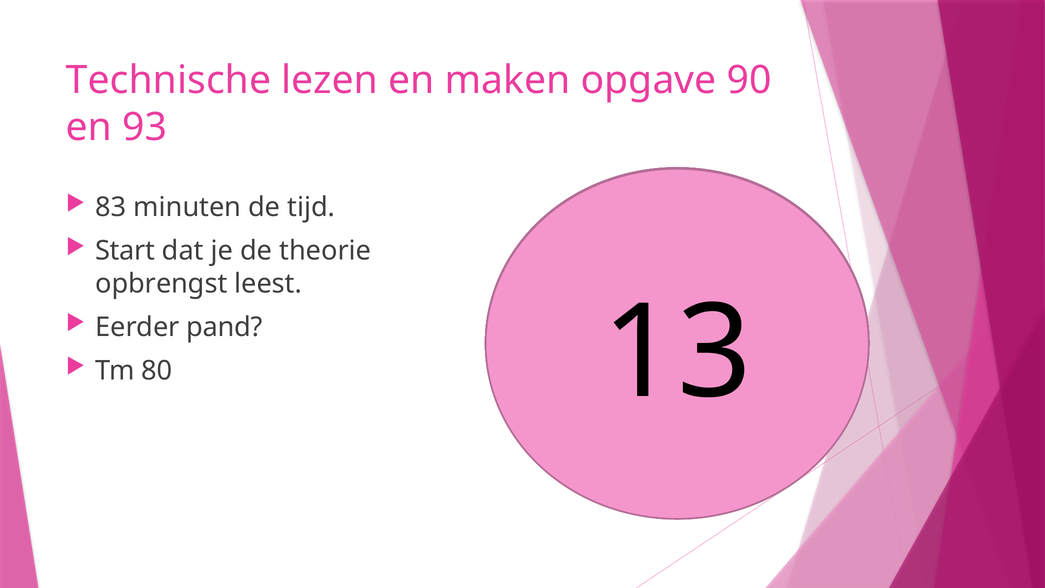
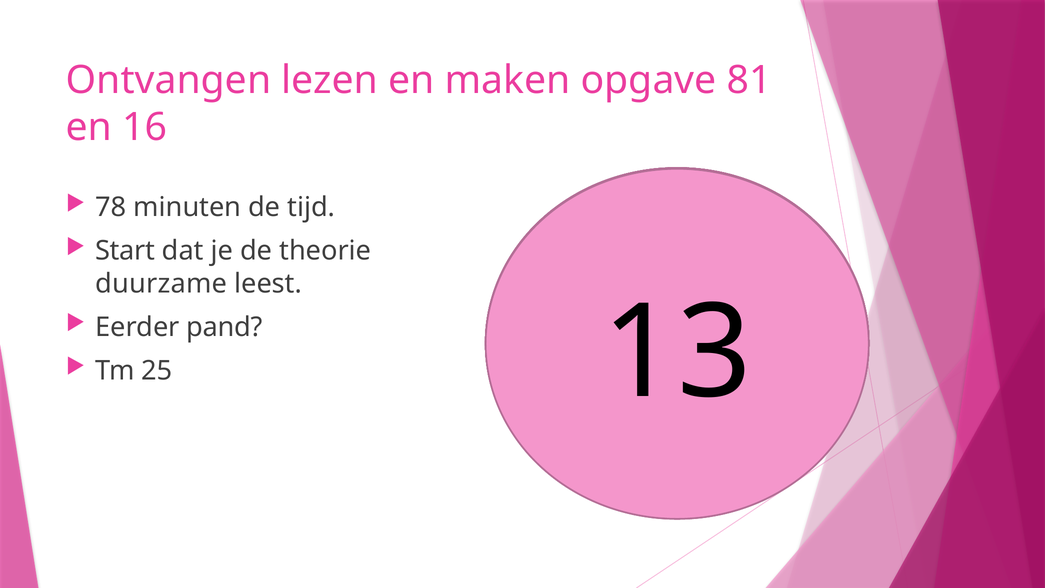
Technische: Technische -> Ontvangen (169, 80)
90: 90 -> 81 (749, 80)
93: 93 -> 16 (145, 127)
83: 83 -> 78 (111, 207)
opbrengst: opbrengst -> duurzame (161, 283)
80: 80 -> 25 (157, 370)
